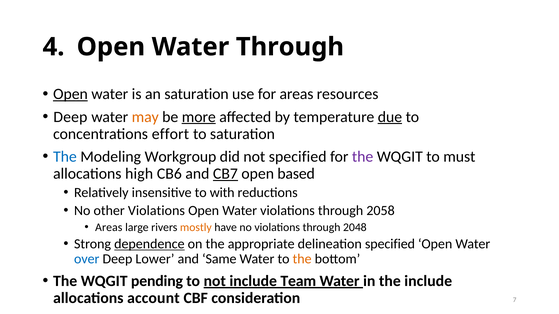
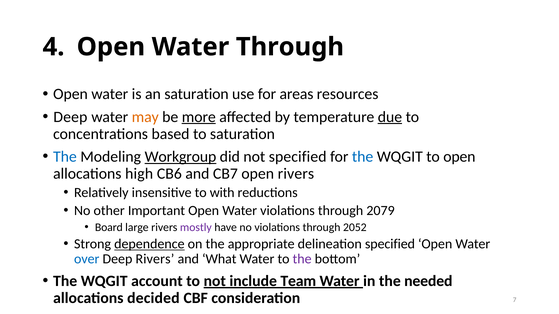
Open underline: present -> none (70, 94)
effort: effort -> based (171, 134)
Workgroup underline: none -> present (180, 157)
the colour: purple -> blue (363, 157)
to must: must -> open (459, 157)
CB7 underline: present -> none (225, 174)
open based: based -> rivers (296, 174)
other Violations: Violations -> Important (157, 211)
2058: 2058 -> 2079 (381, 211)
Areas: Areas -> Board (109, 228)
mostly colour: orange -> purple (196, 228)
2048: 2048 -> 2052 (355, 228)
Deep Lower: Lower -> Rivers (155, 259)
Same: Same -> What (219, 259)
the colour: orange -> purple (302, 259)
pending: pending -> account (157, 281)
the include: include -> needed (428, 281)
account: account -> decided (153, 298)
